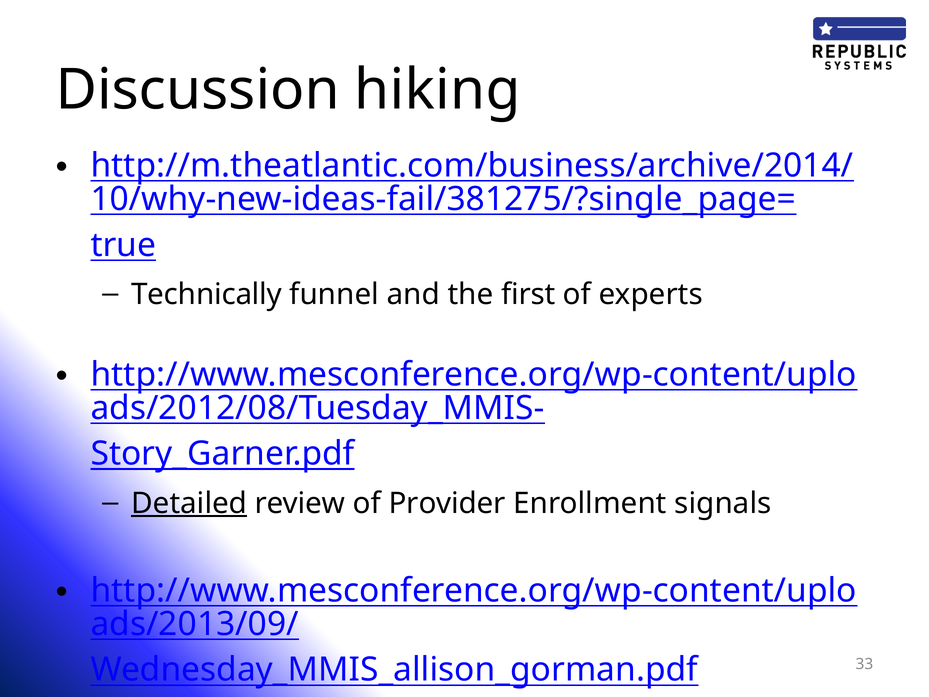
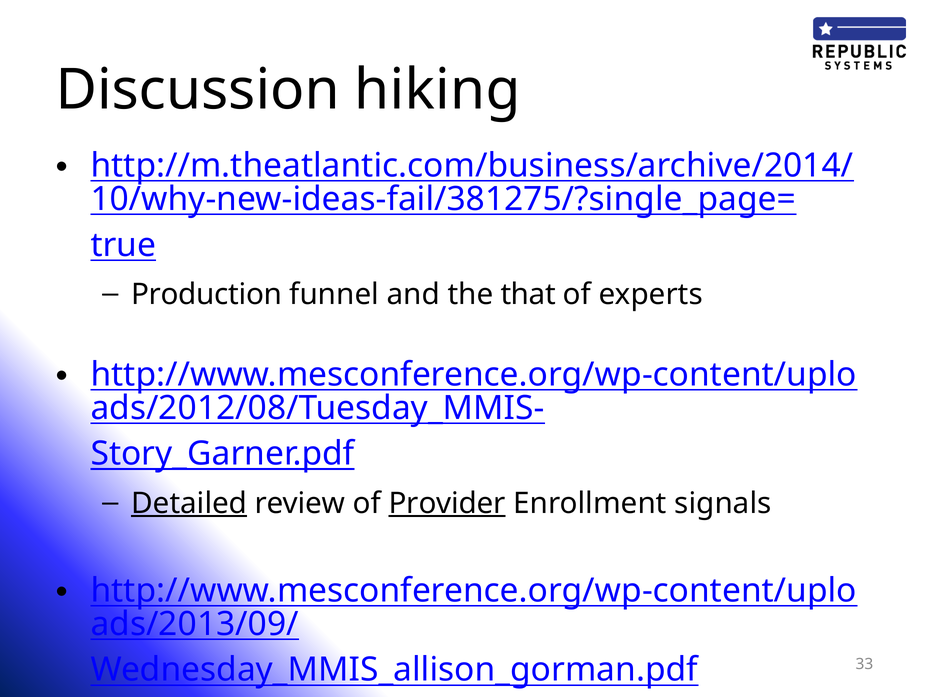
Technically: Technically -> Production (207, 294)
first: first -> that (528, 294)
Provider underline: none -> present (447, 503)
